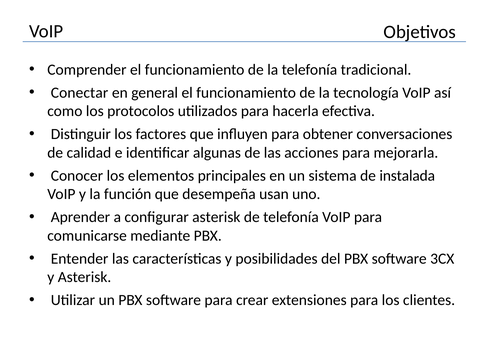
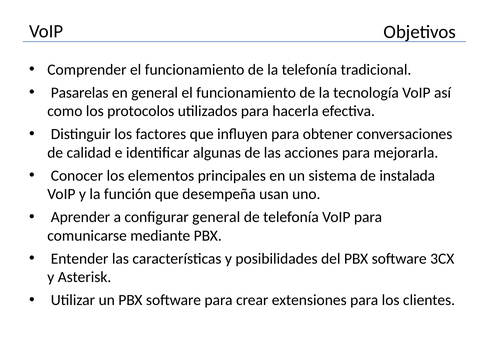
Conectar: Conectar -> Pasarelas (80, 93)
configurar asterisk: asterisk -> general (216, 217)
